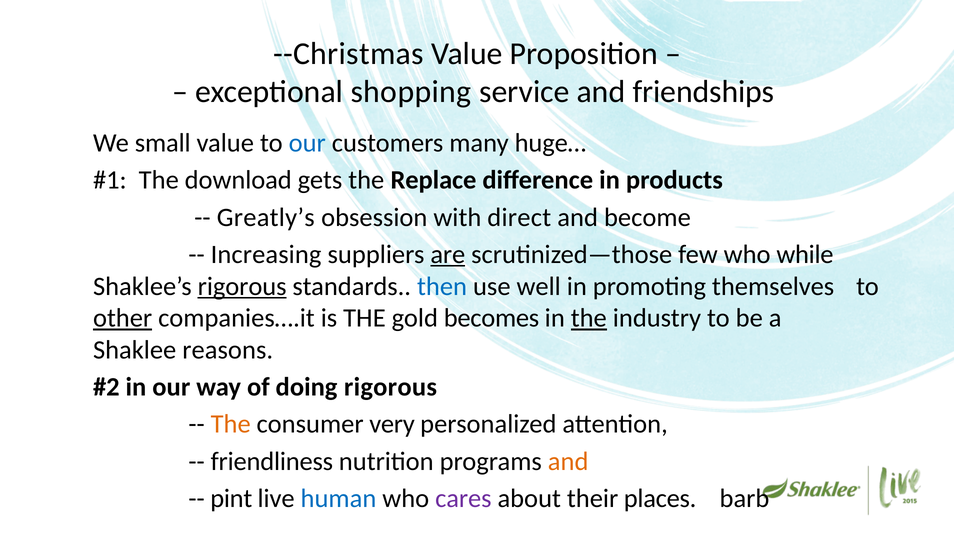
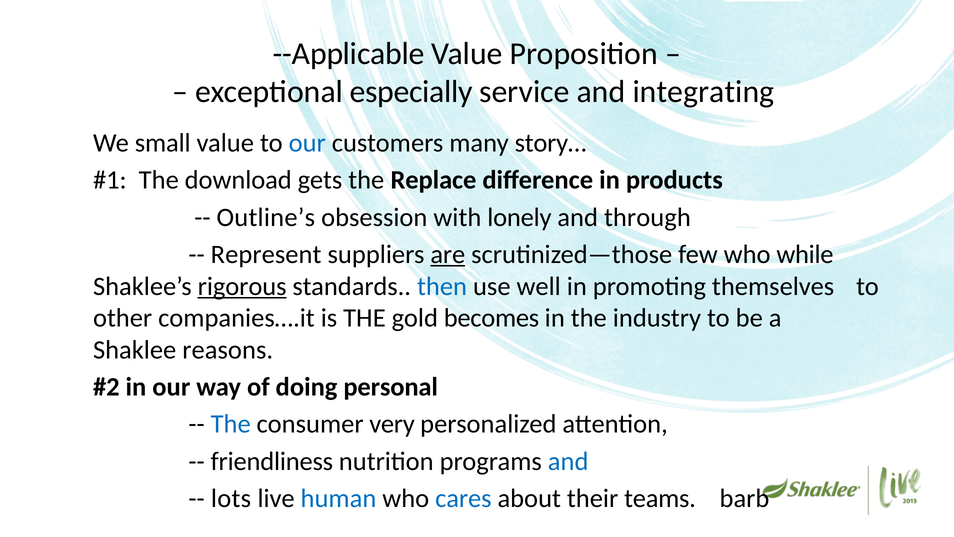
--Christmas: --Christmas -> --Applicable (349, 54)
shopping: shopping -> especially (411, 92)
friendships: friendships -> integrating (703, 92)
huge…: huge… -> story… (550, 143)
Greatly’s: Greatly’s -> Outline’s (266, 217)
direct: direct -> lonely (519, 217)
become: become -> through (647, 217)
Increasing: Increasing -> Represent (266, 254)
other underline: present -> none (123, 318)
the underline: present -> none (589, 318)
doing rigorous: rigorous -> personal (391, 387)
The colour: orange -> blue (231, 424)
and colour: orange -> blue (568, 461)
pint: pint -> lots (231, 498)
cares colour: purple -> blue (463, 498)
places: places -> teams (660, 498)
